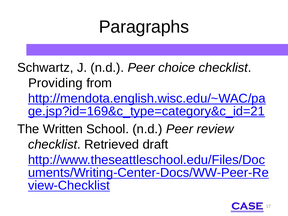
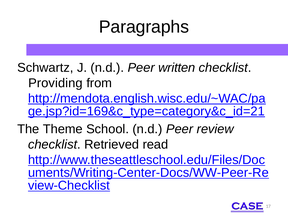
choice: choice -> written (177, 68)
Written: Written -> Theme (63, 129)
draft: draft -> read (155, 145)
